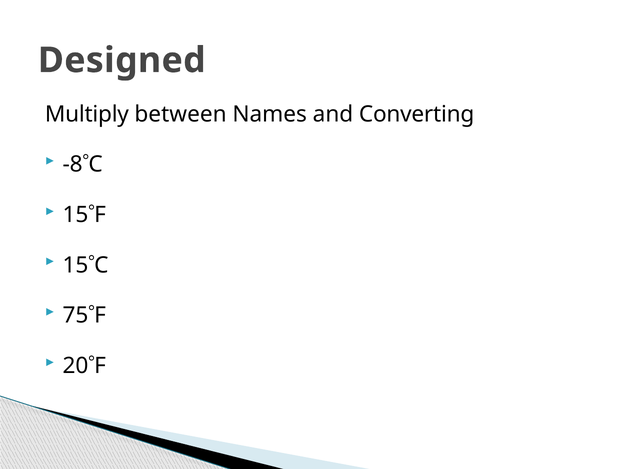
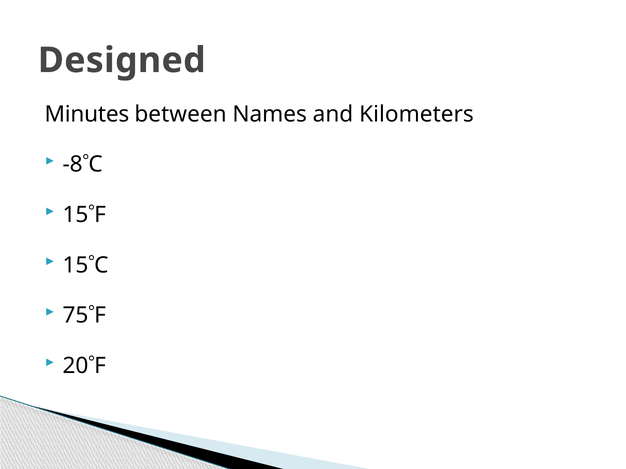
Multiply: Multiply -> Minutes (87, 114)
Converting: Converting -> Kilometers (416, 114)
